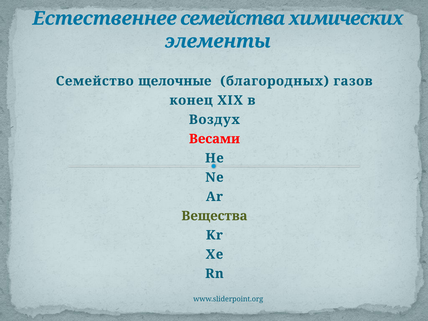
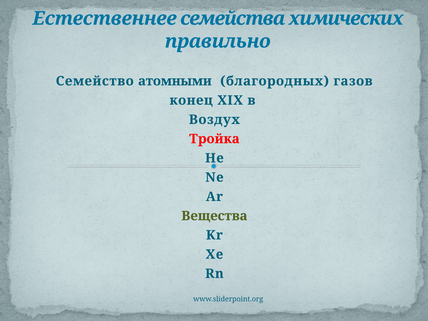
элементы: элементы -> правильно (218, 41)
щелочные: щелочные -> атомными (175, 81)
Весами: Весами -> Тройка (214, 139)
